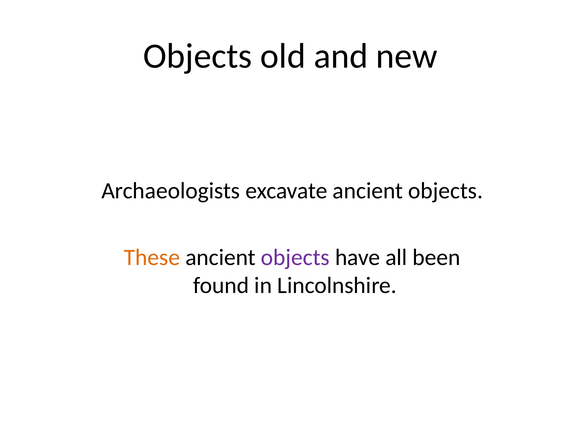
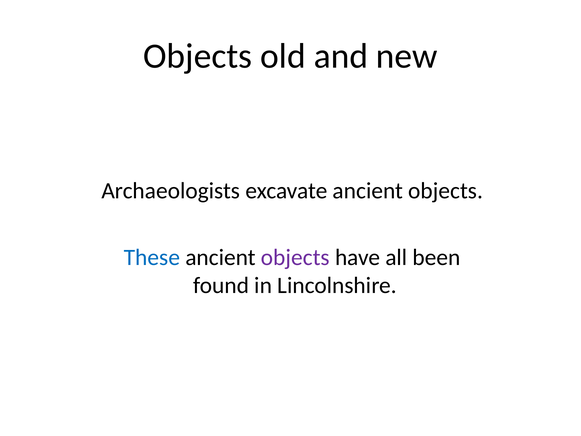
These colour: orange -> blue (152, 257)
